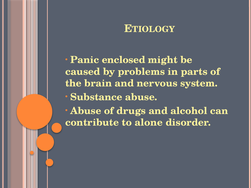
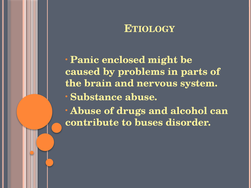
alone: alone -> buses (149, 123)
